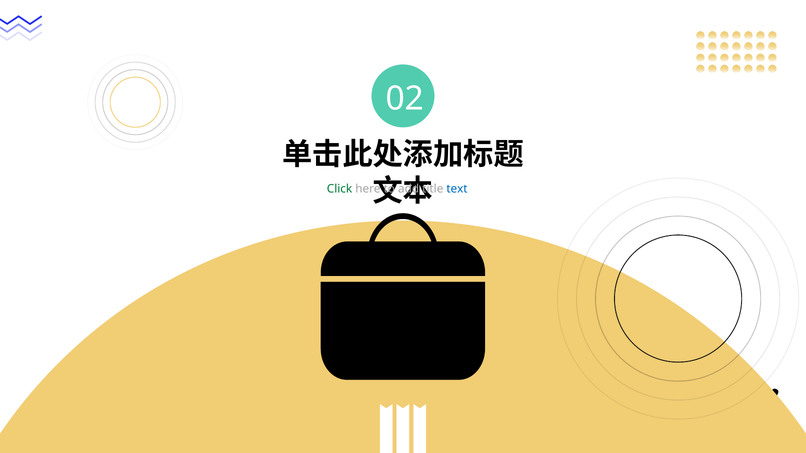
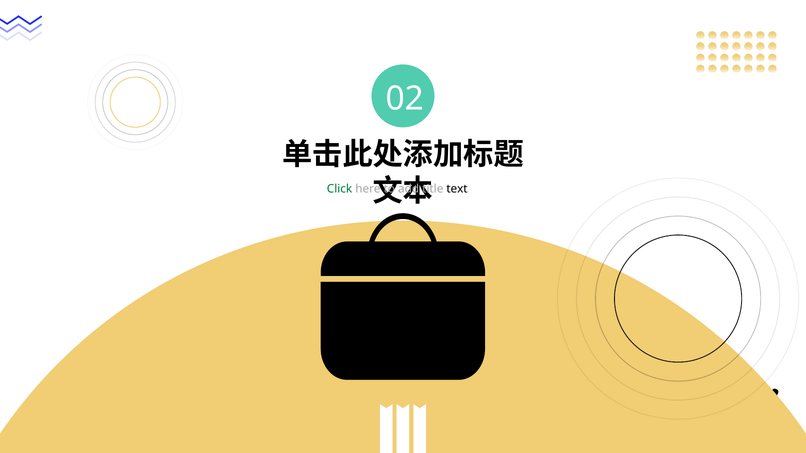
text colour: blue -> black (457, 189)
